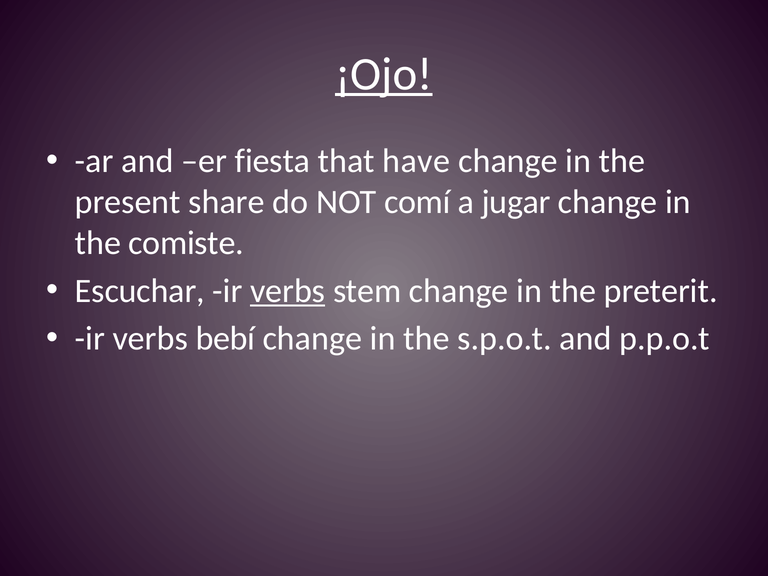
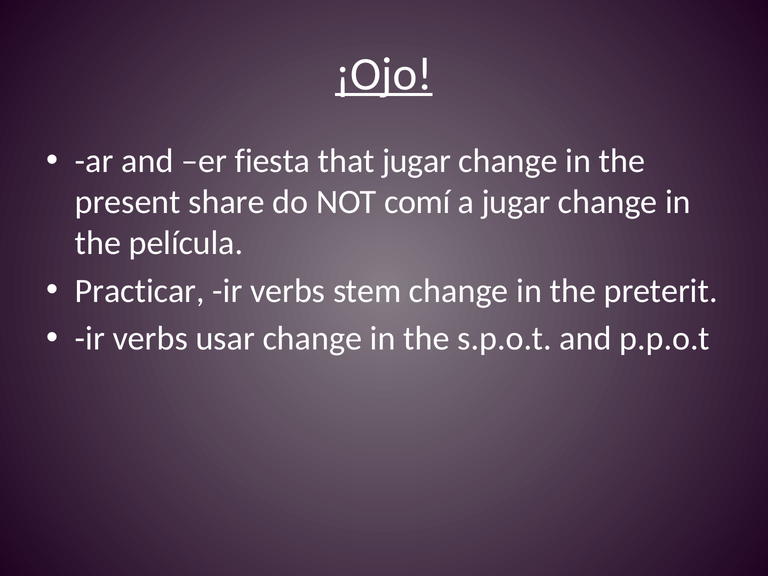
that have: have -> jugar (417, 161)
comiste: comiste -> película (186, 243)
Escuchar: Escuchar -> Practicar (140, 291)
verbs underline: present -> none (288, 291)
bebí: bebí -> usar (225, 339)
